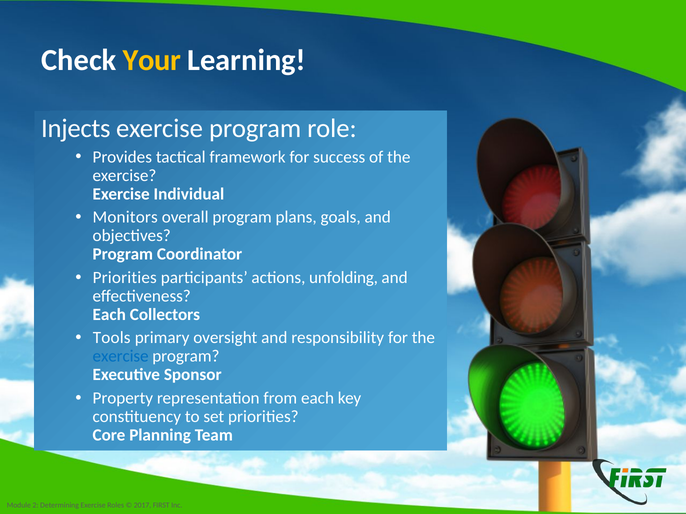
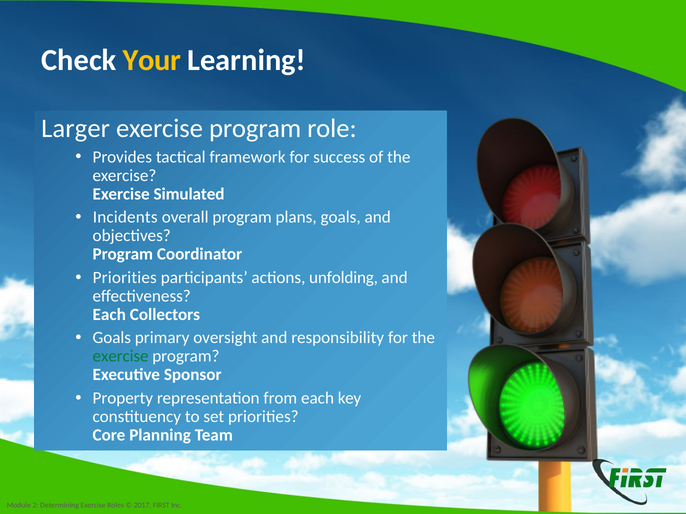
Injects: Injects -> Larger (76, 129)
Individual: Individual -> Simulated (189, 194)
Monitors: Monitors -> Incidents (125, 217)
Tools: Tools -> Goals (112, 338)
exercise colour: blue -> green (121, 357)
